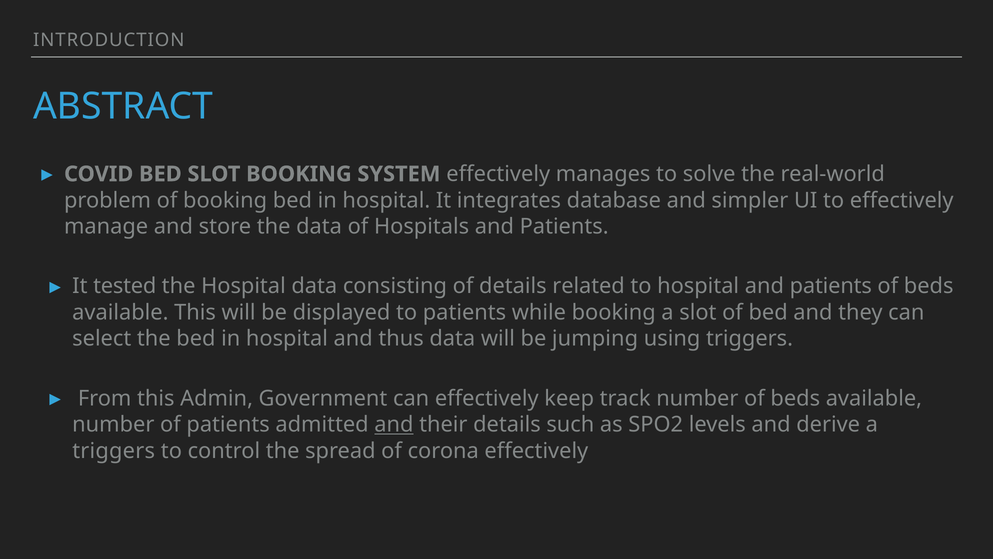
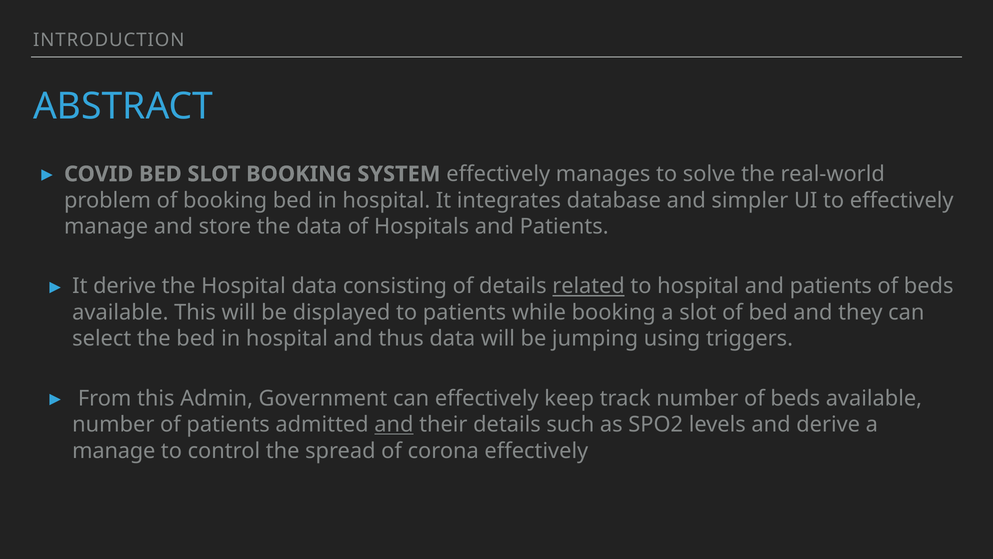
It tested: tested -> derive (125, 286)
related underline: none -> present (589, 286)
triggers: triggers -> manage (114, 451)
